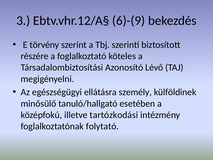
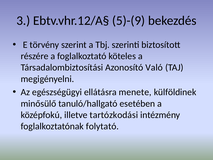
6)-(9: 6)-(9 -> 5)-(9 (129, 21)
Lévő: Lévő -> Való (154, 67)
személy: személy -> menete (135, 92)
